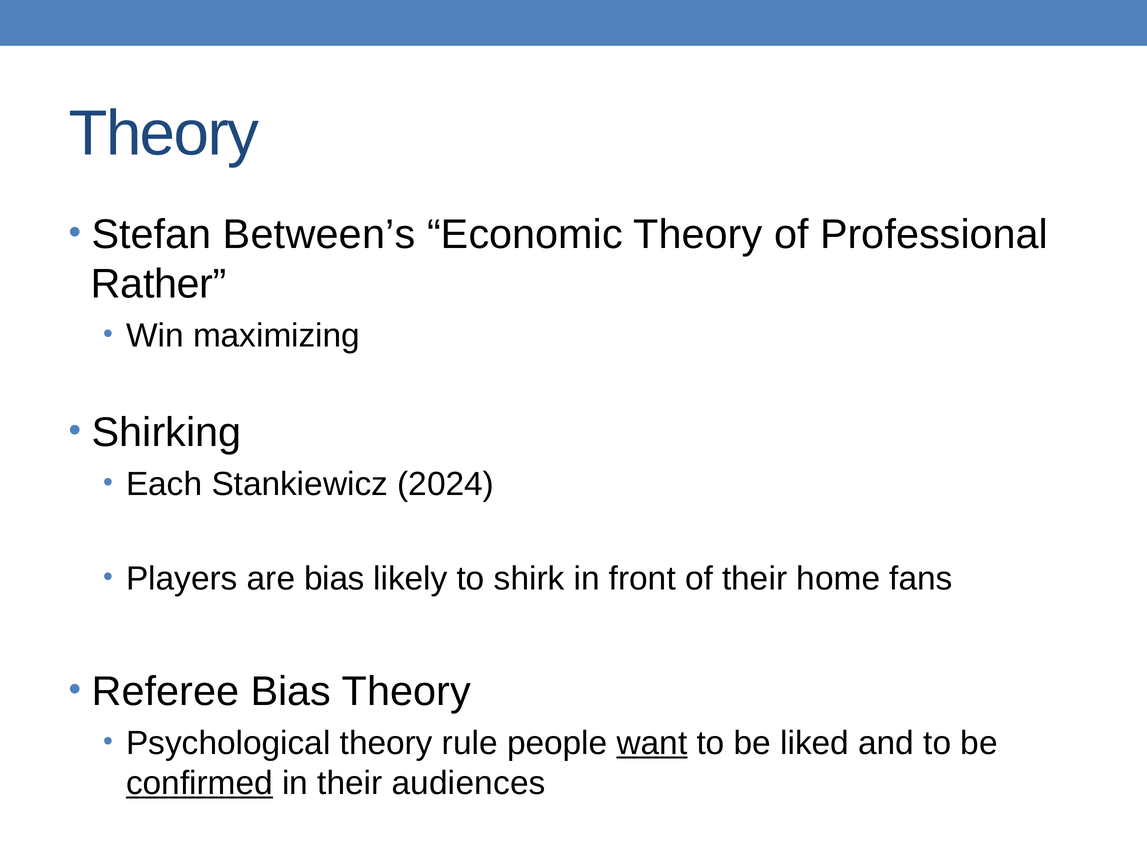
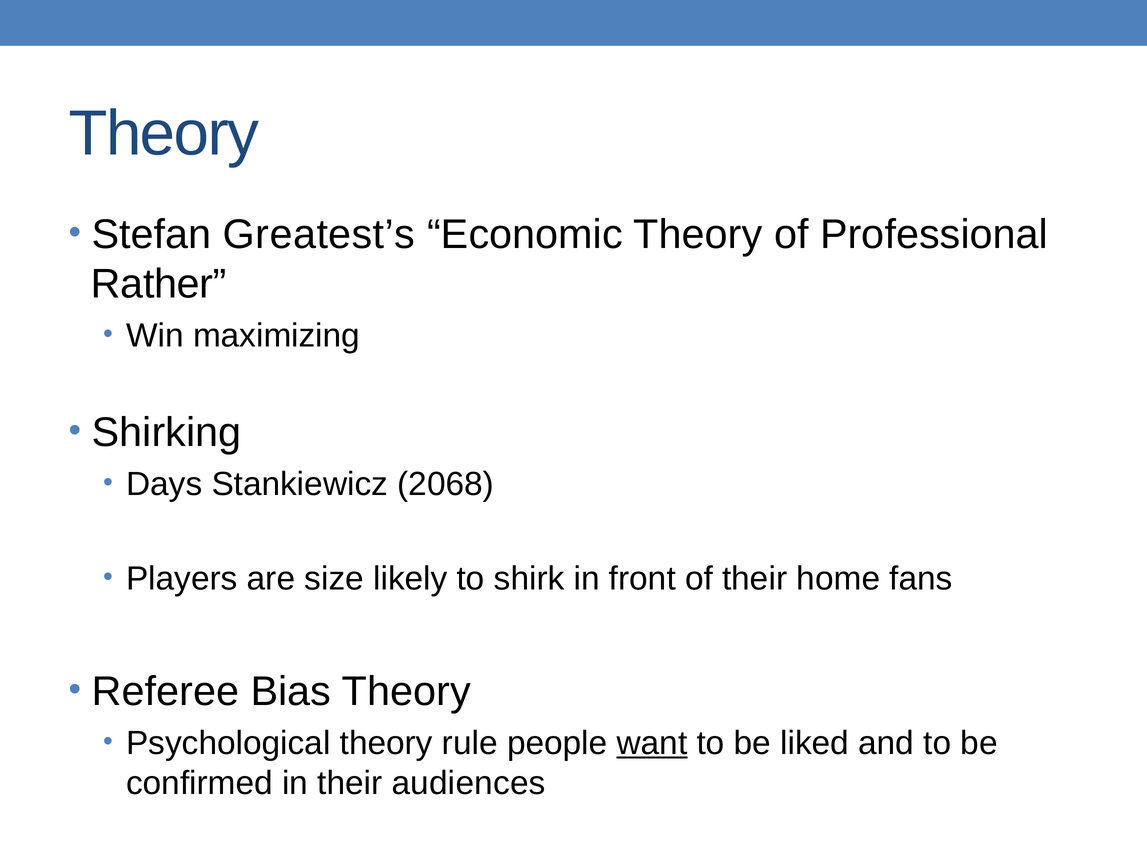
Between’s: Between’s -> Greatest’s (319, 234)
Each: Each -> Days (164, 484)
2024: 2024 -> 2068 (446, 484)
are bias: bias -> size (334, 578)
confirmed underline: present -> none (200, 782)
